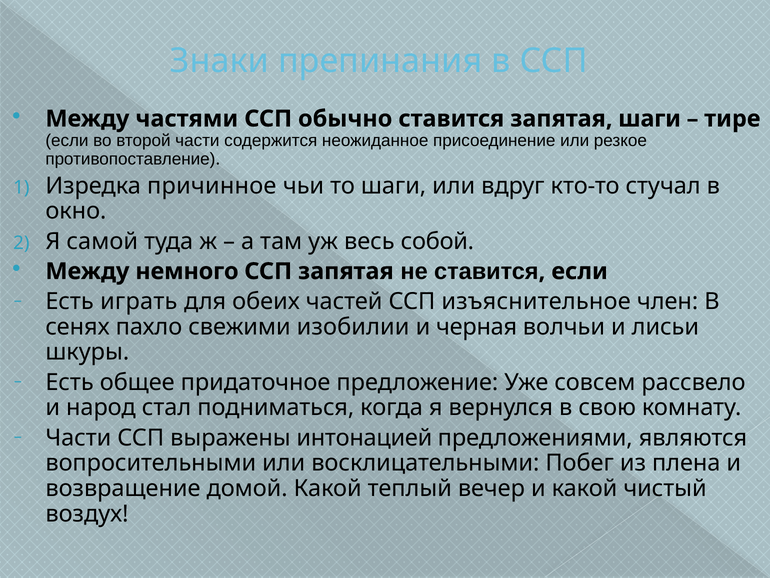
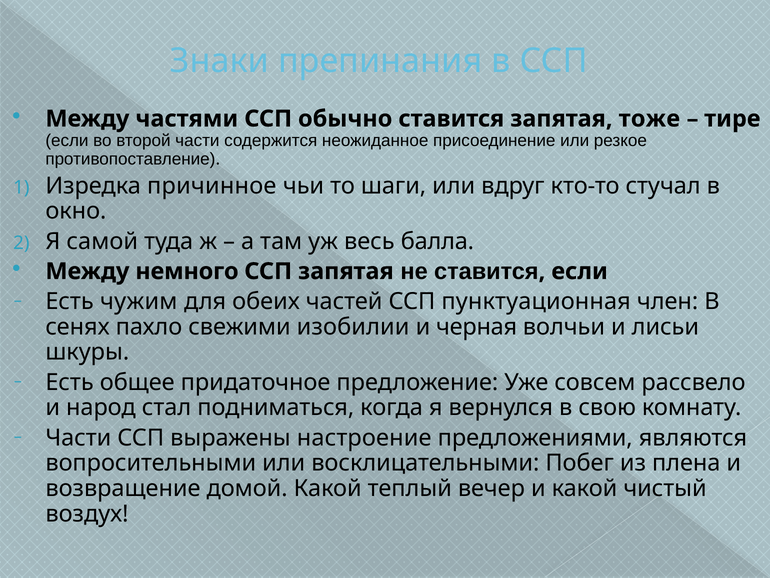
запятая шаги: шаги -> тоже (649, 119)
собой: собой -> балла (437, 241)
играть: играть -> чужим (139, 301)
изъяснительное: изъяснительное -> пунктуационная (536, 301)
интонацией: интонацией -> настроение (364, 437)
